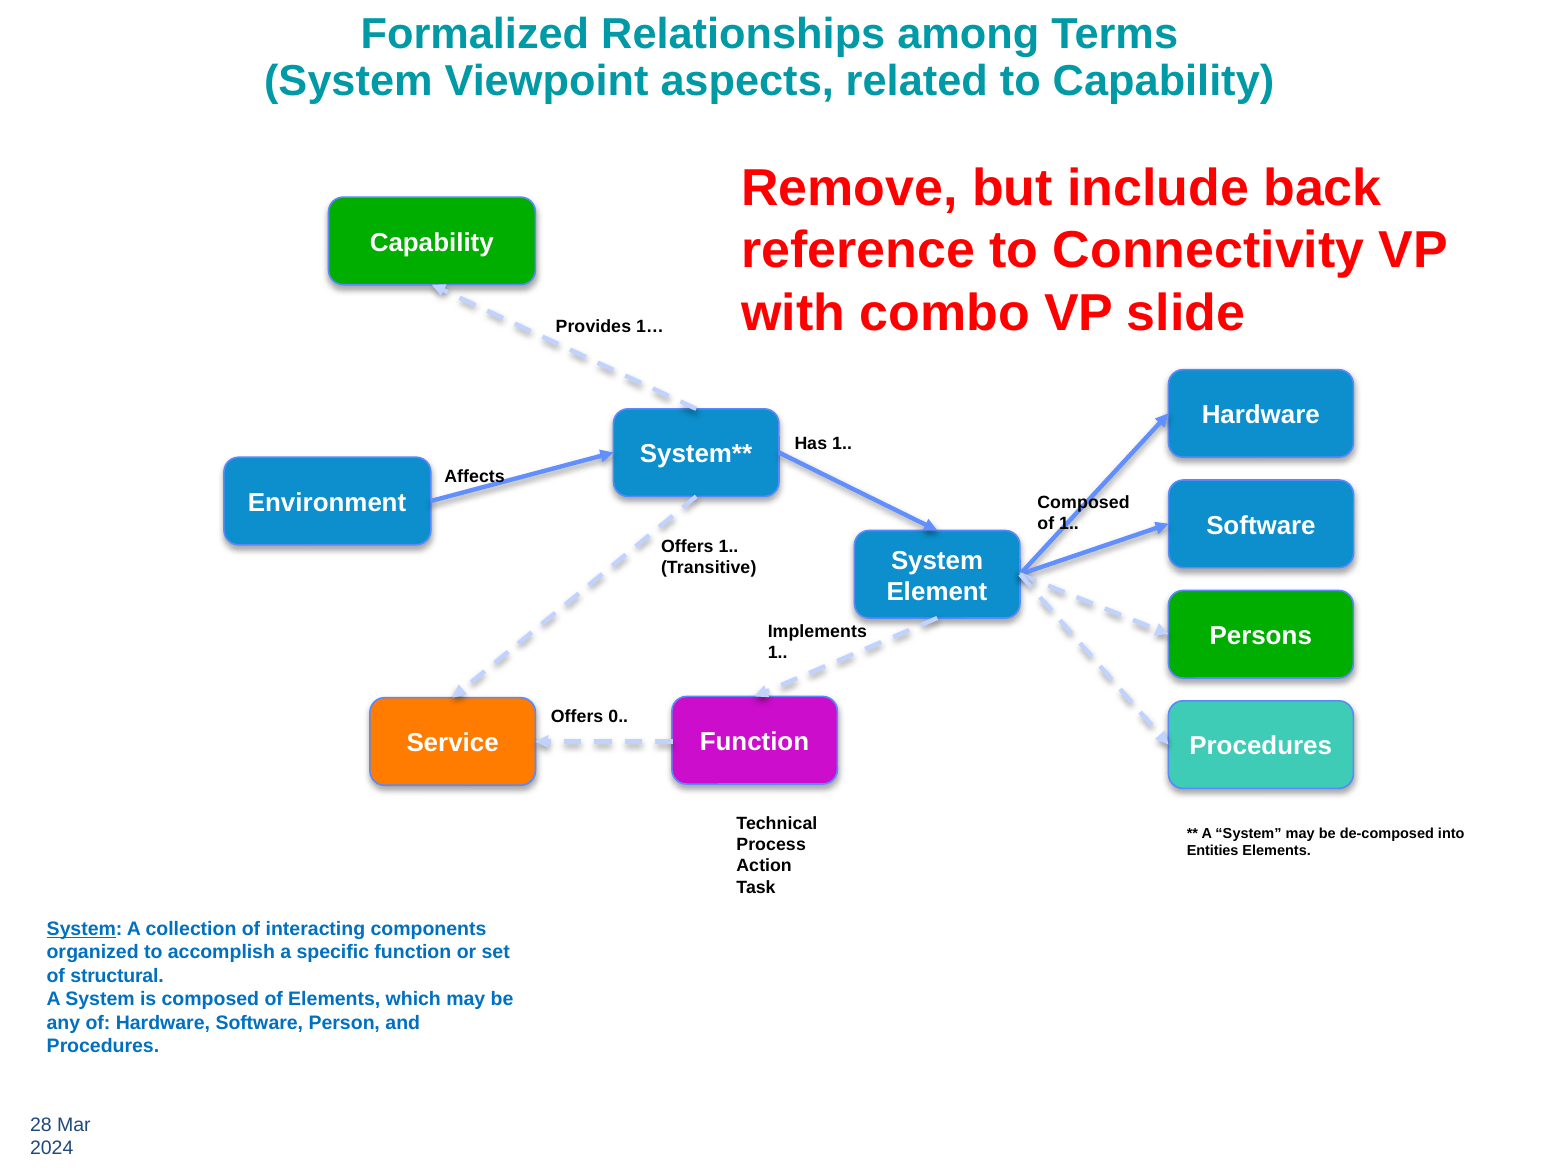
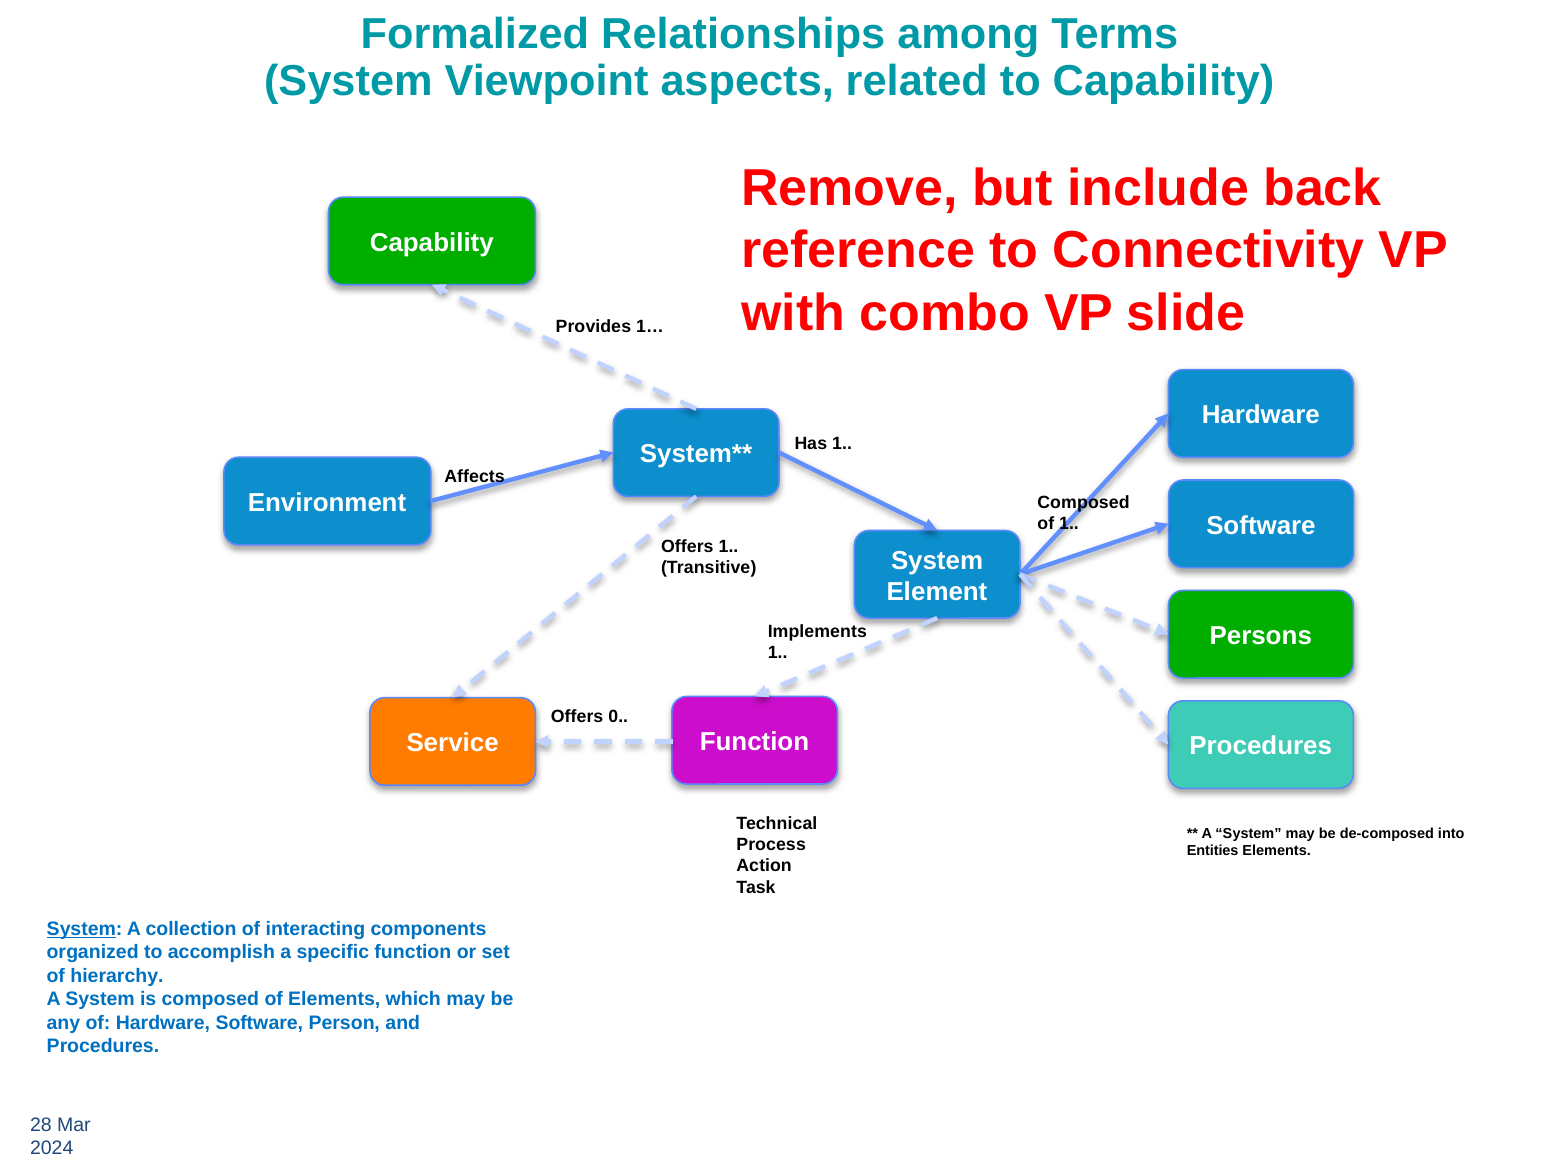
structural: structural -> hierarchy (117, 976)
